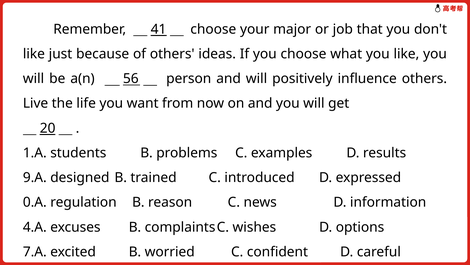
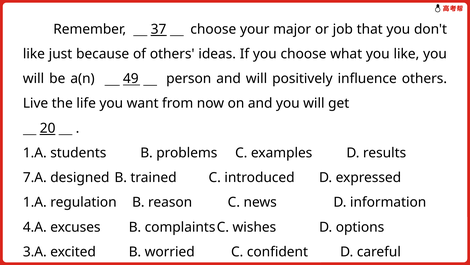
41: 41 -> 37 (159, 29)
56: 56 -> 49 (131, 79)
9.A: 9.A -> 7.A (35, 177)
0.A: 0.A -> 1.A (35, 202)
7.A: 7.A -> 3.A (35, 251)
